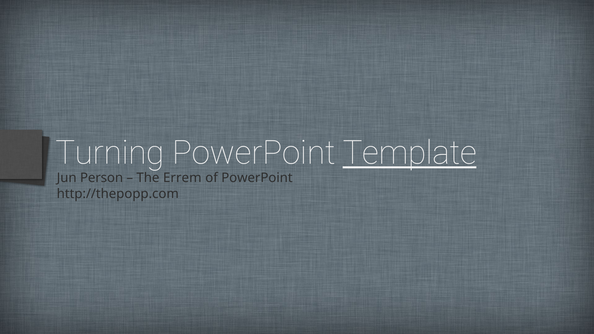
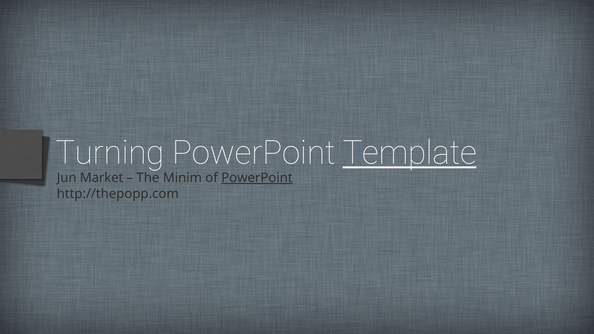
Person: Person -> Market (102, 178)
Errem: Errem -> Minim (182, 178)
PowerPoint underline: none -> present (257, 178)
